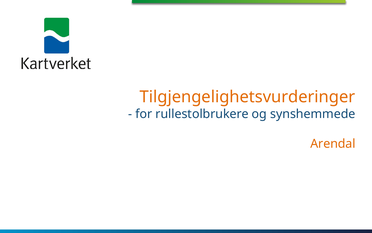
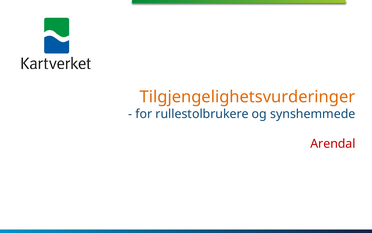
Arendal colour: orange -> red (333, 143)
